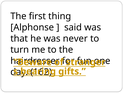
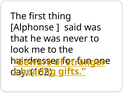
turn: turn -> look (20, 49)
